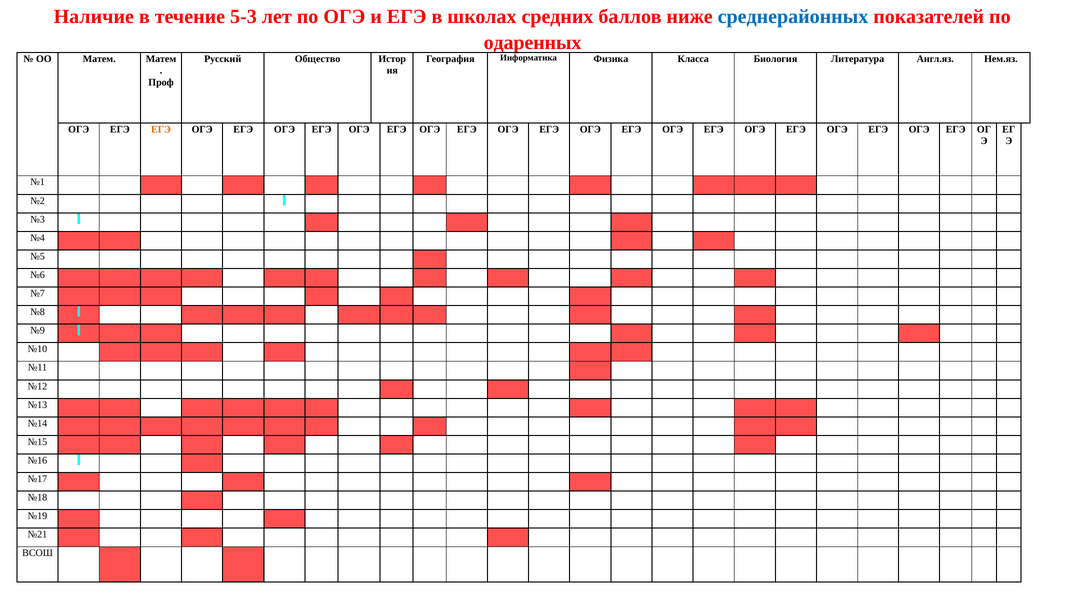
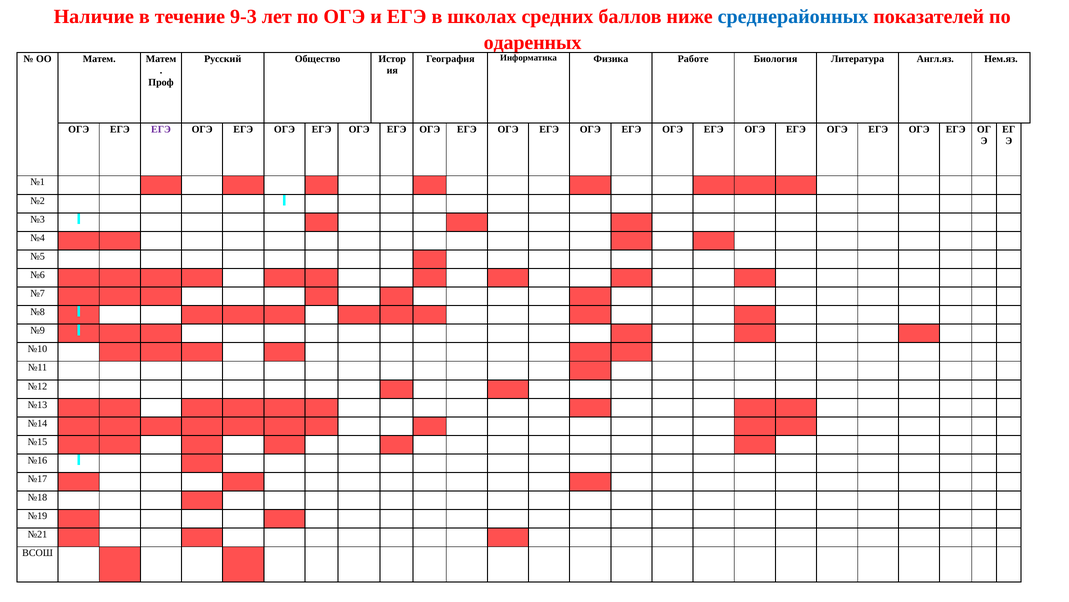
5-3: 5-3 -> 9-3 (243, 17)
Класса: Класса -> Работе (693, 59)
ЕГЭ colour: orange -> purple (161, 129)
